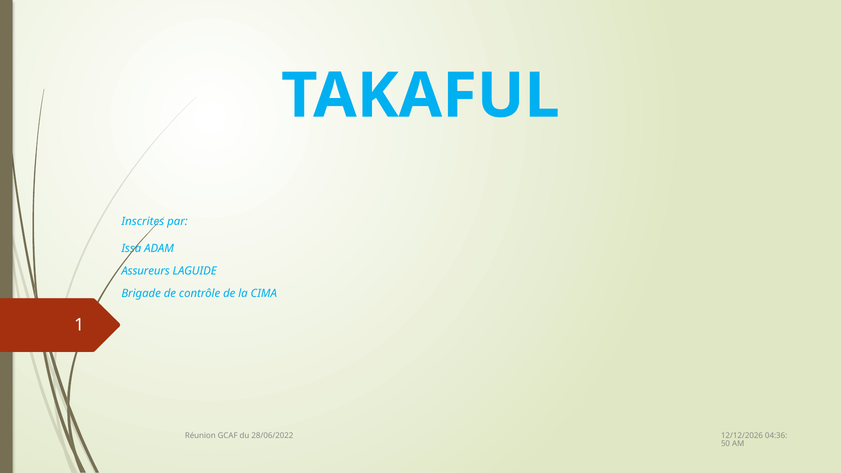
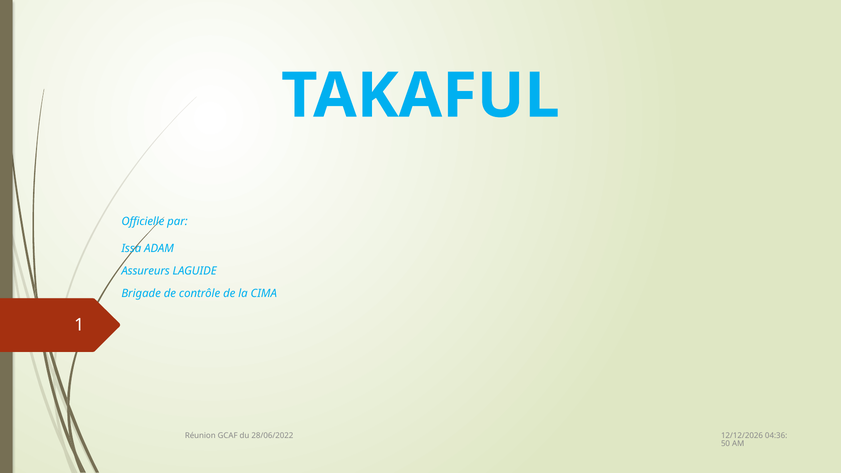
Inscrites: Inscrites -> Officielle (143, 221)
